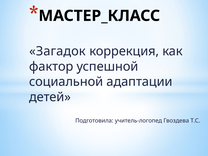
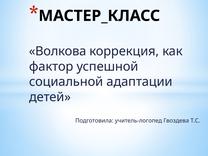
Загадок: Загадок -> Волкова (58, 51)
